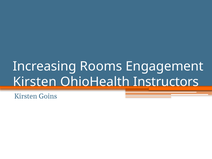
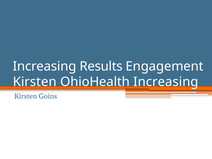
Rooms: Rooms -> Results (101, 66)
OhioHealth Instructors: Instructors -> Increasing (166, 82)
